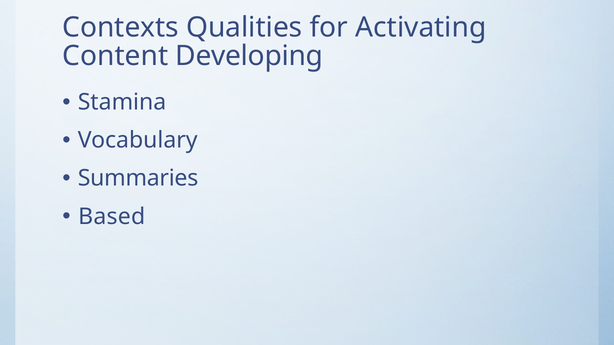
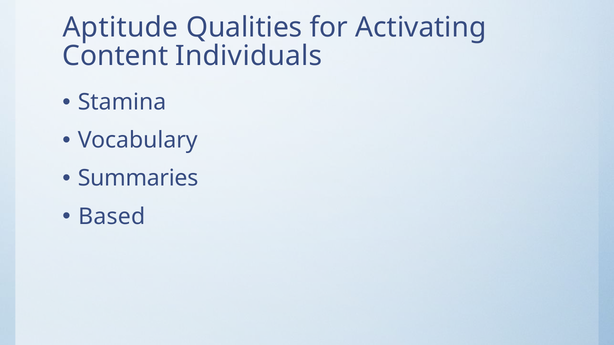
Contexts: Contexts -> Aptitude (120, 27)
Developing: Developing -> Individuals (249, 56)
